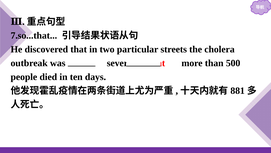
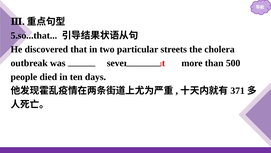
7.so...that: 7.so...that -> 5.so...that (34, 35)
881: 881 -> 371 (238, 90)
